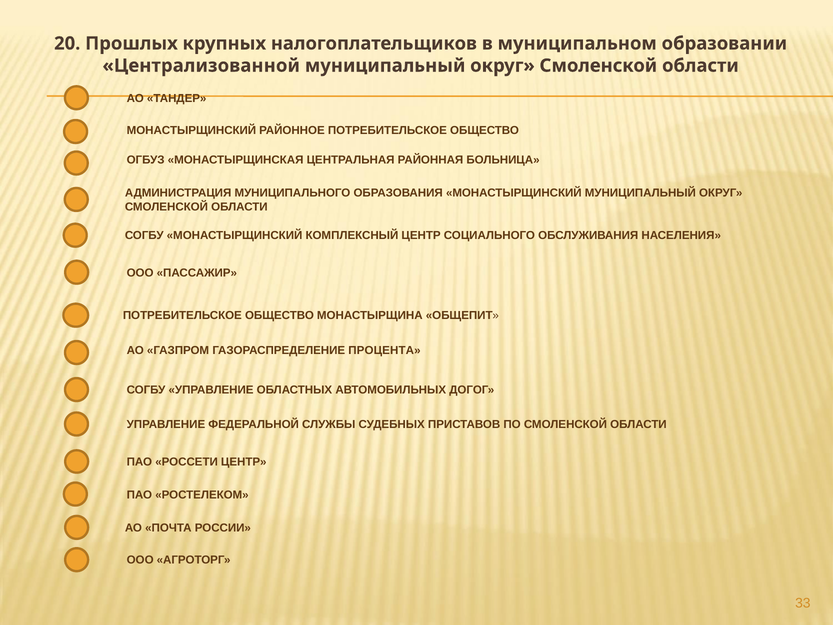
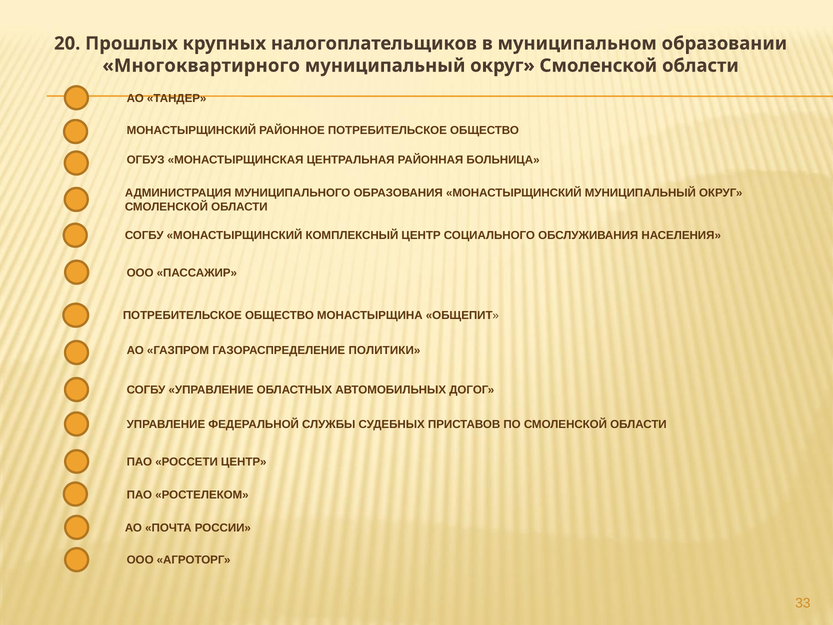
Централизованной: Централизованной -> Многоквартирного (201, 66)
ПРОЦЕНТА: ПРОЦЕНТА -> ПОЛИТИКИ (384, 350)
